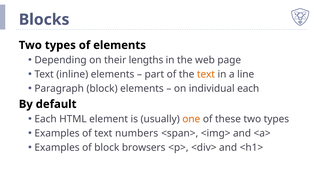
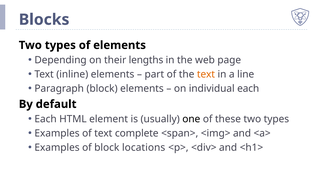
one colour: orange -> black (191, 119)
numbers: numbers -> complete (137, 133)
browsers: browsers -> locations (144, 147)
